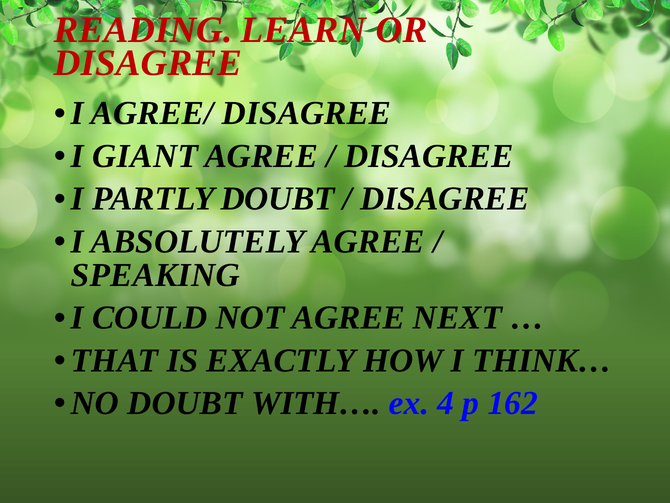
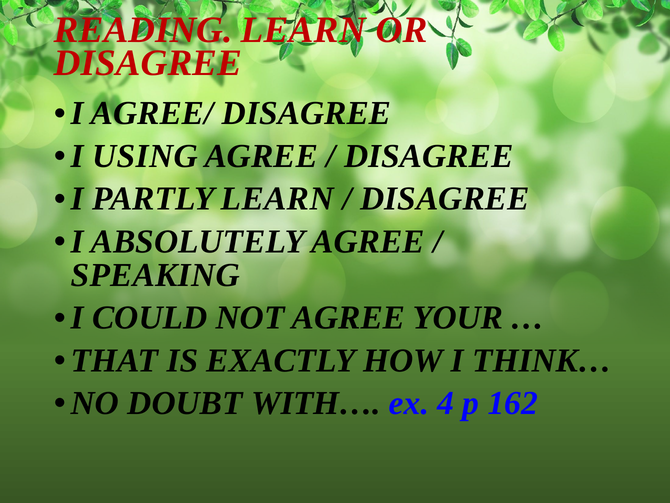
GIANT: GIANT -> USING (145, 156)
PARTLY DOUBT: DOUBT -> LEARN (277, 199)
NEXT: NEXT -> YOUR (458, 317)
